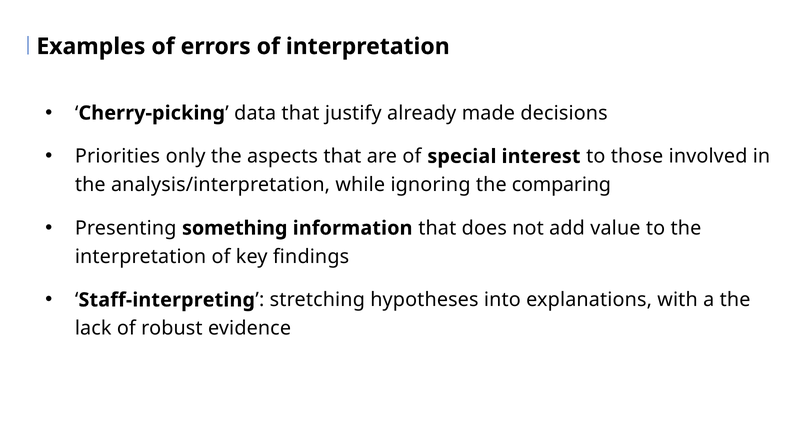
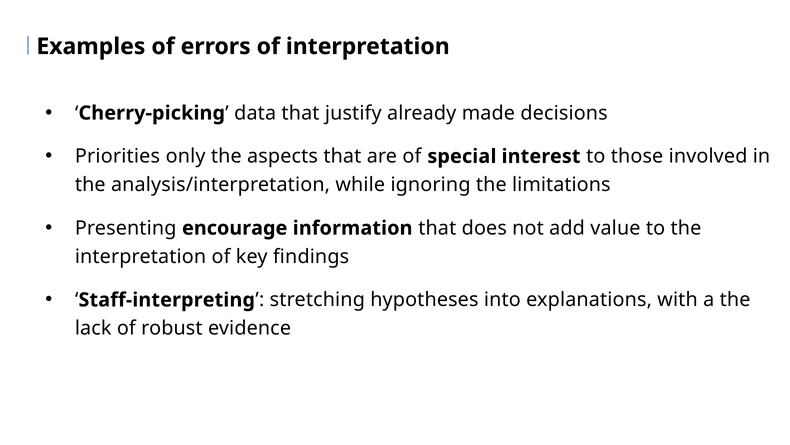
comparing: comparing -> limitations (561, 185)
something: something -> encourage (235, 228)
